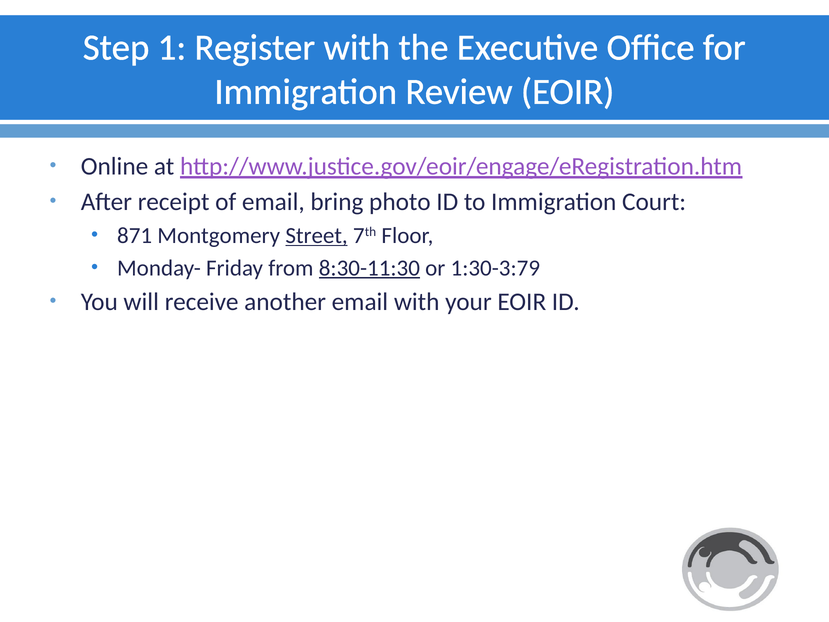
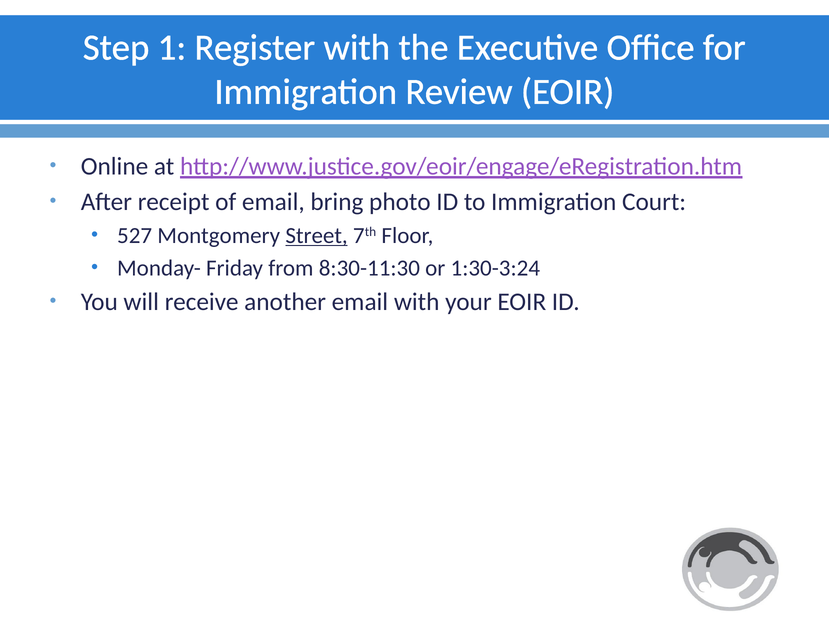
871: 871 -> 527 (135, 236)
8:30-11:30 underline: present -> none (369, 268)
1:30-3:79: 1:30-3:79 -> 1:30-3:24 (495, 268)
